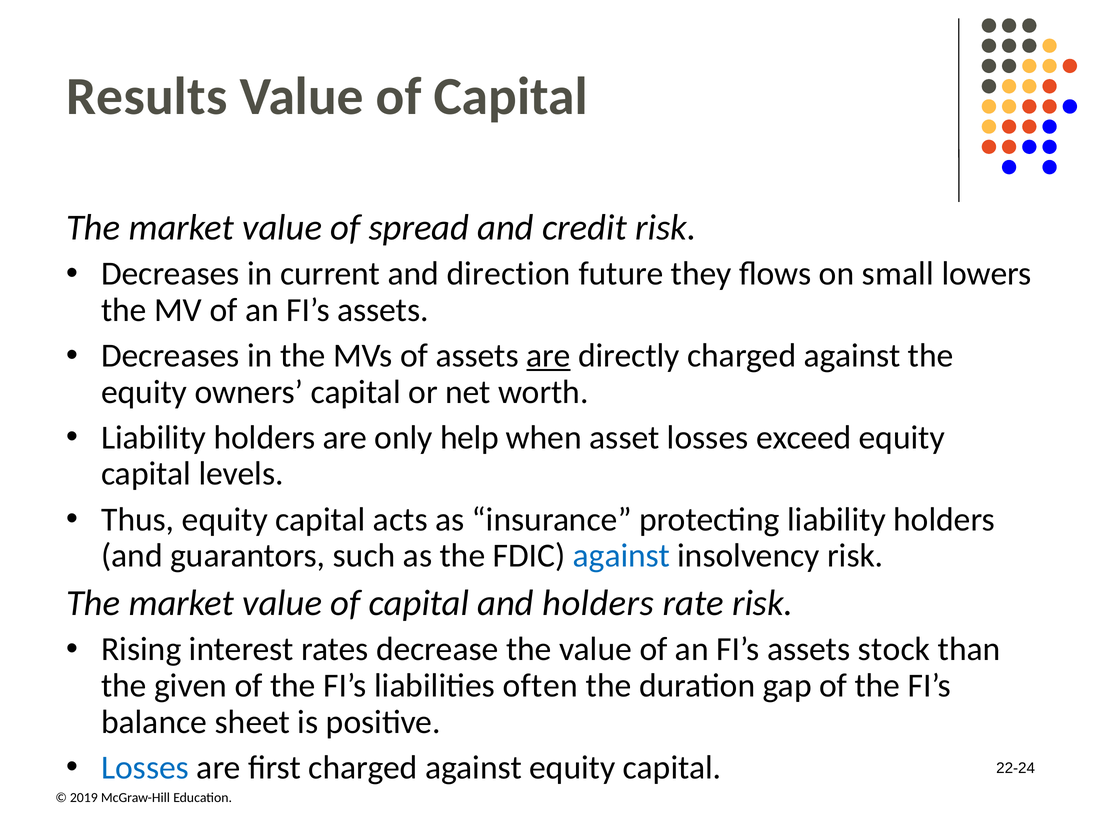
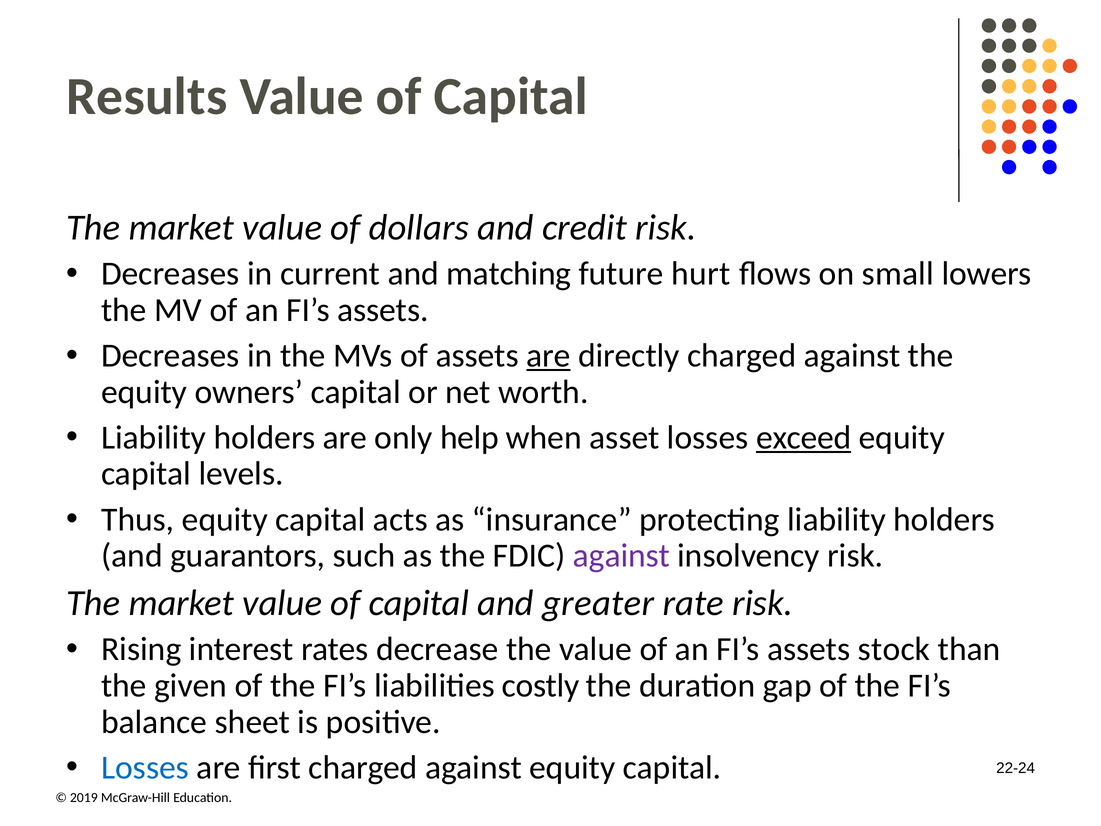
spread: spread -> dollars (419, 227)
direction: direction -> matching (509, 274)
they: they -> hurt (701, 274)
exceed underline: none -> present (804, 437)
against colour: blue -> purple (621, 556)
and holders: holders -> greater (598, 603)
often: often -> costly (541, 685)
